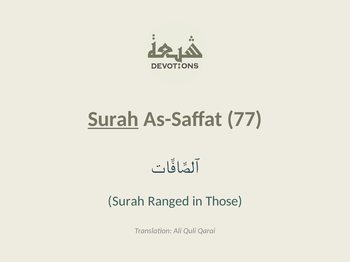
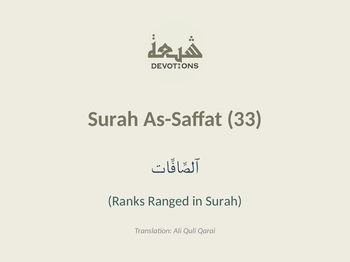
Surah underline: present -> none (113, 119)
77: 77 -> 33 (245, 119)
Surah: Surah -> Ranks (126, 202)
in Those: Those -> Surah (224, 202)
